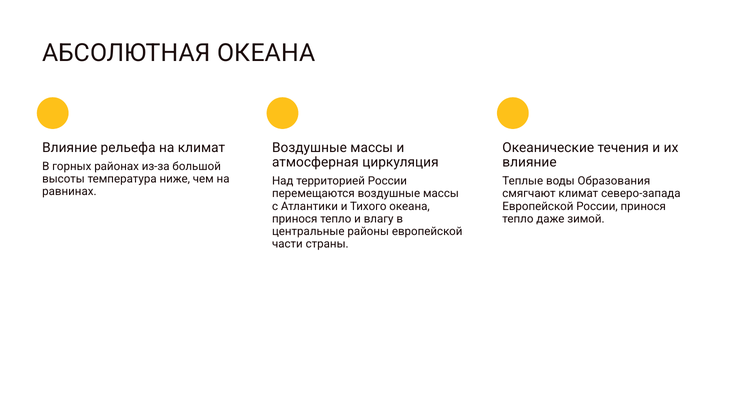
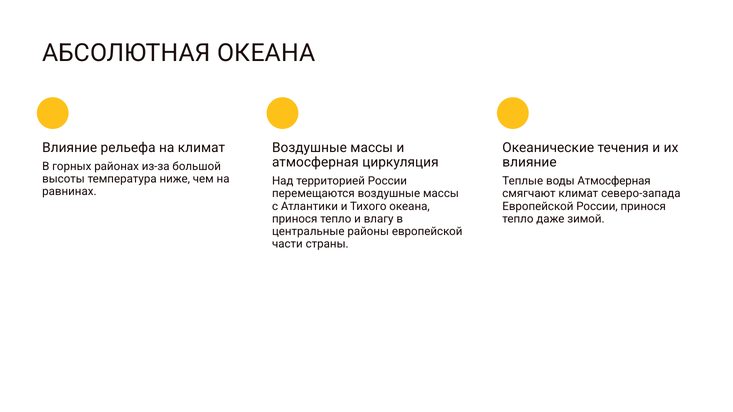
воды Образования: Образования -> Атмосферная (614, 181)
